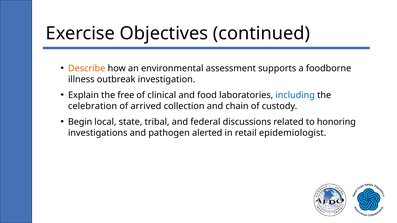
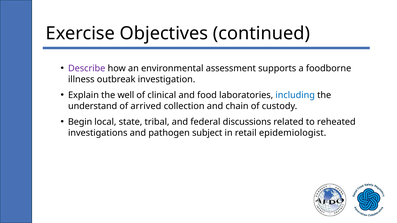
Describe colour: orange -> purple (87, 68)
free: free -> well (126, 95)
celebration: celebration -> understand (93, 106)
honoring: honoring -> reheated (336, 122)
alerted: alerted -> subject (207, 133)
